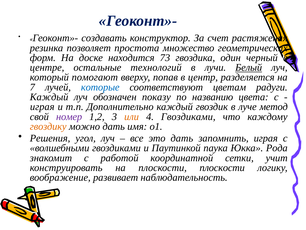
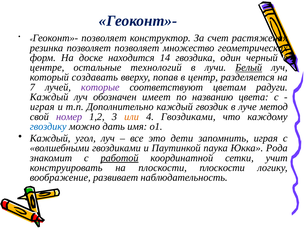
Геоконт»- создавать: создавать -> позволяет (104, 38)
позволяет простота: простота -> позволяет (137, 48)
73: 73 -> 14 (165, 58)
помогают: помогают -> создавать (95, 77)
которые colour: blue -> purple (100, 87)
показу: показу -> имеет (156, 97)
гвоздику colour: orange -> blue (48, 126)
Решения: Решения -> Каждый (50, 138)
это дать: дать -> дети (182, 138)
работой underline: none -> present (120, 158)
